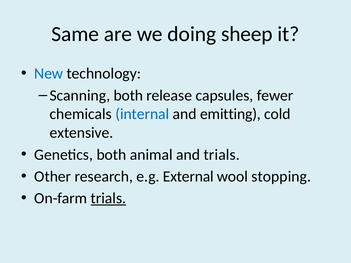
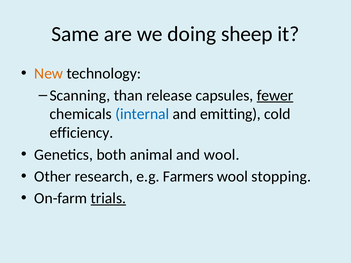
New colour: blue -> orange (49, 74)
Scanning both: both -> than (128, 95)
fewer underline: none -> present (275, 95)
extensive: extensive -> efficiency (81, 133)
and trials: trials -> wool (222, 155)
External: External -> Farmers (188, 177)
